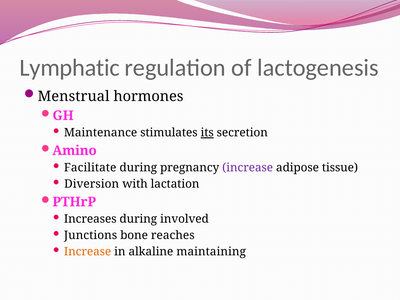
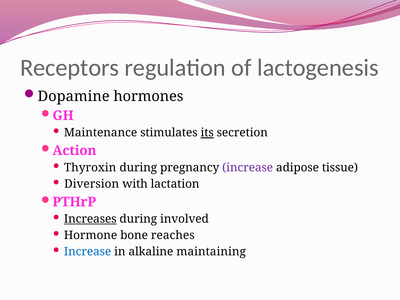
Lymphatic: Lymphatic -> Receptors (70, 68)
Menstrual: Menstrual -> Dopamine (74, 96)
Amino: Amino -> Action (74, 151)
Facilitate: Facilitate -> Thyroxin (90, 168)
Increases underline: none -> present (90, 219)
Junctions: Junctions -> Hormone (91, 235)
Increase colour: orange -> blue (88, 252)
